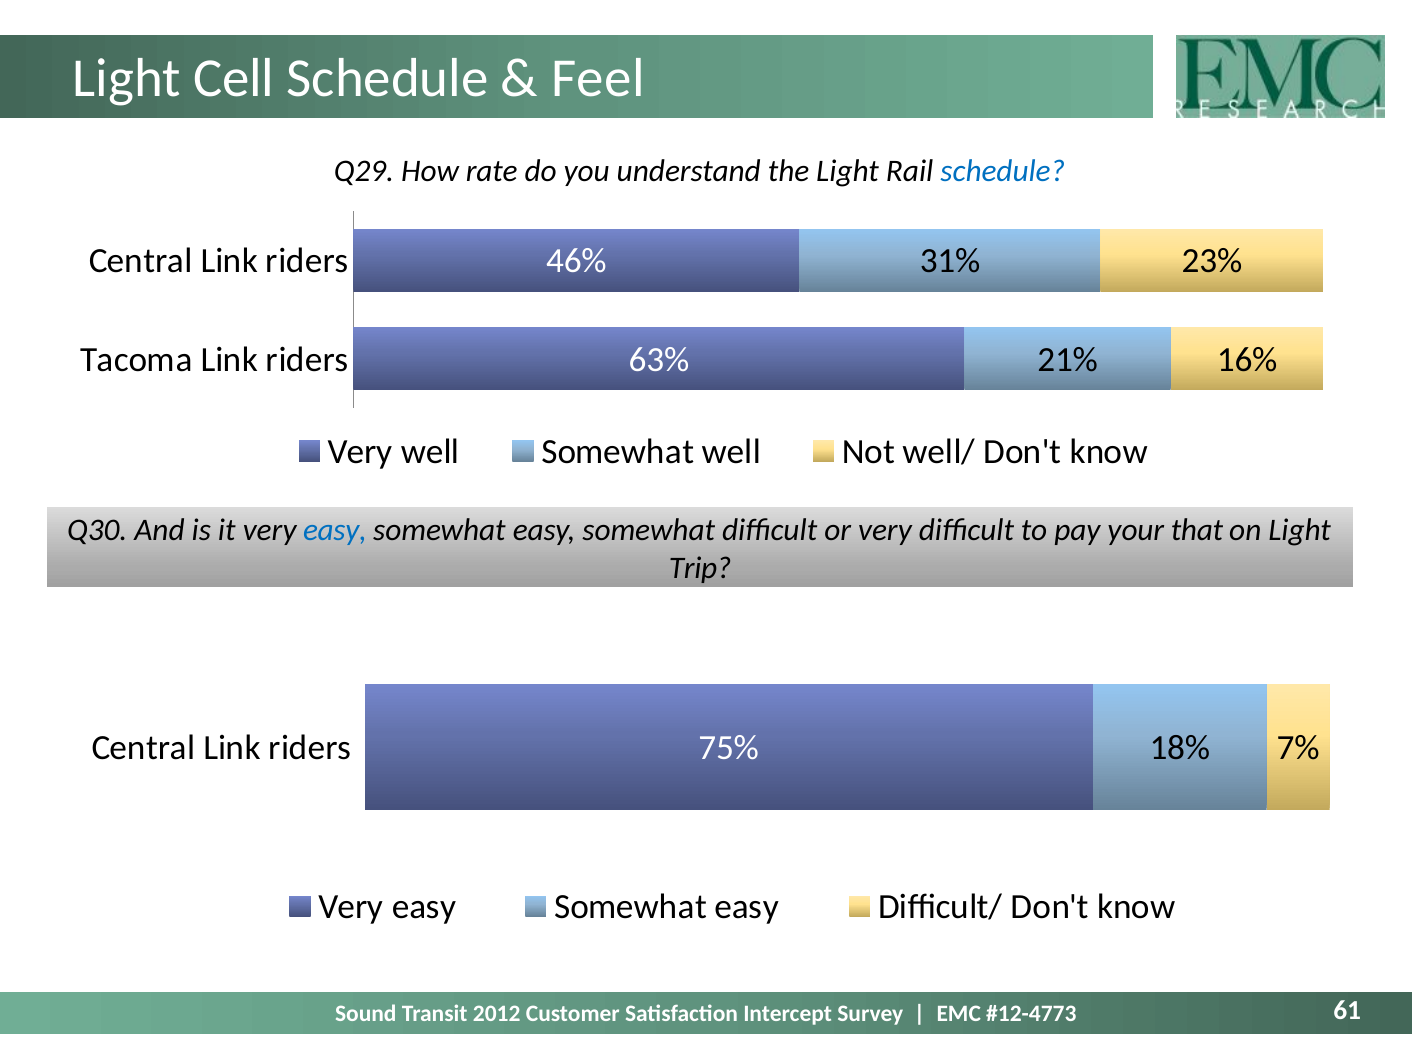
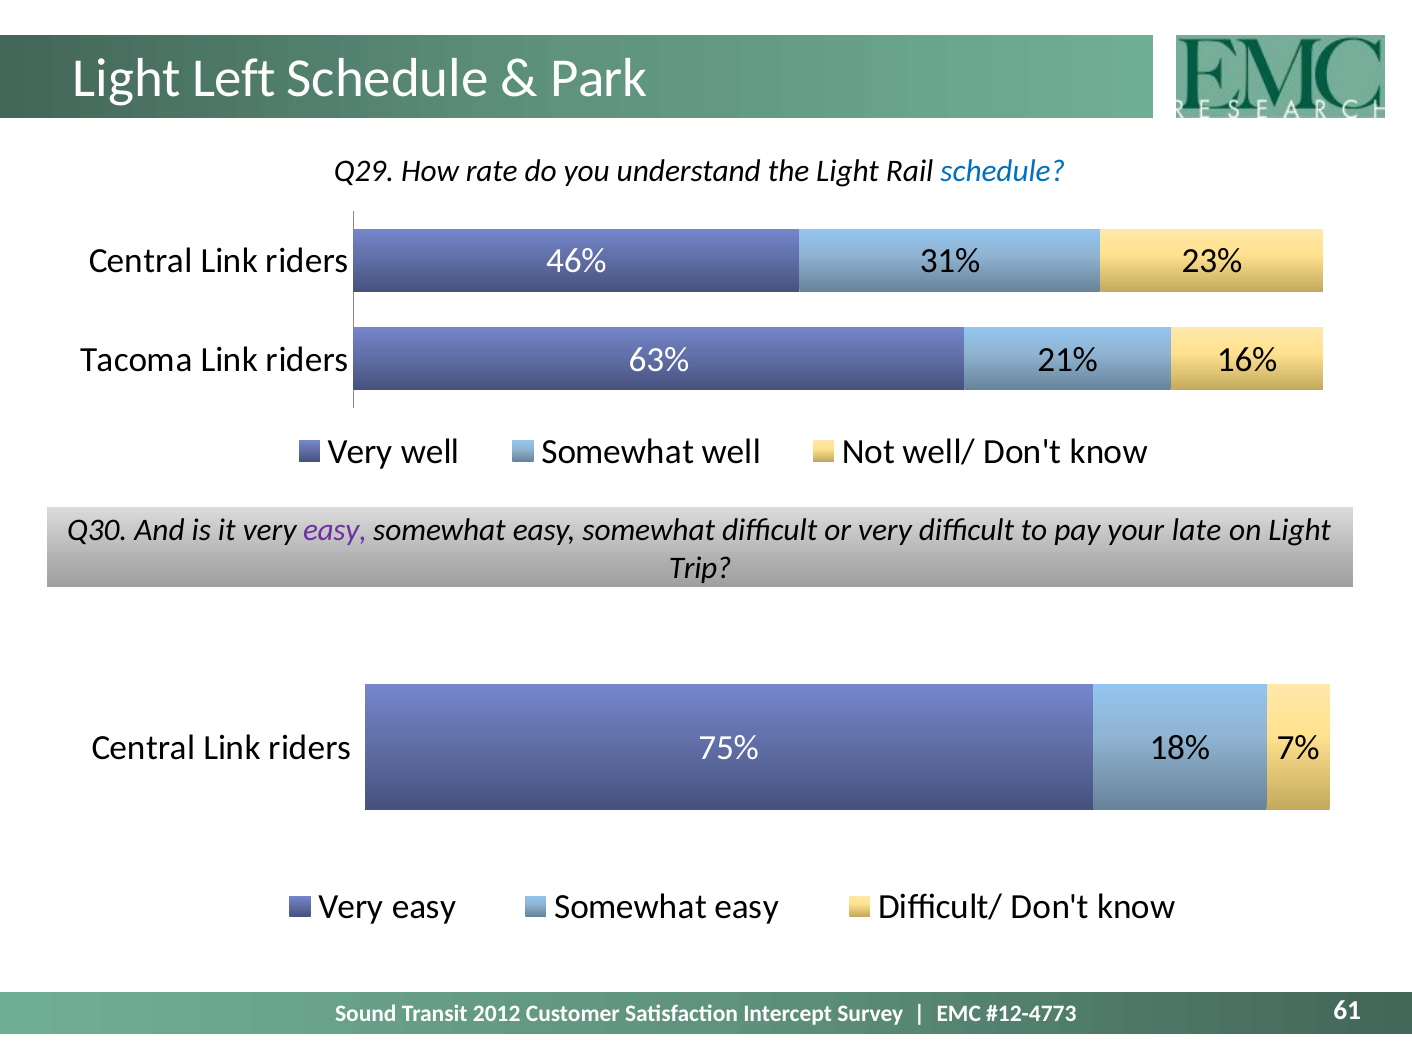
Cell: Cell -> Left (234, 78)
Feel: Feel -> Park (599, 78)
easy colour: blue -> purple (335, 530)
that: that -> late (1197, 530)
